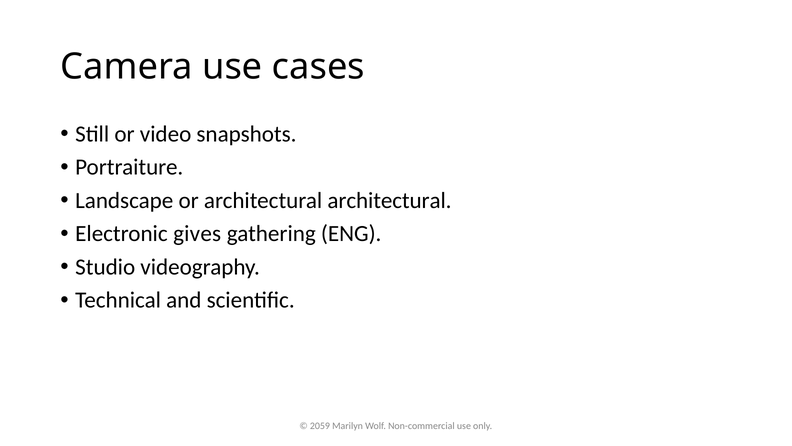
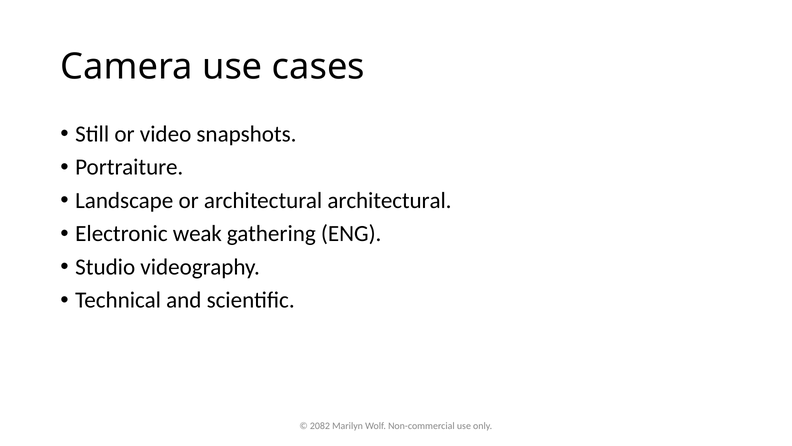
gives: gives -> weak (197, 234)
2059: 2059 -> 2082 (320, 425)
